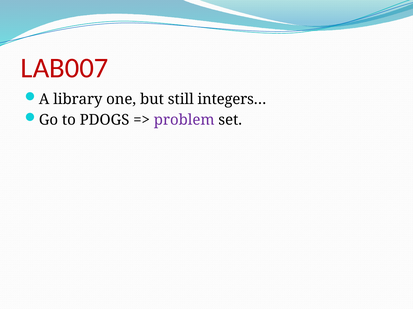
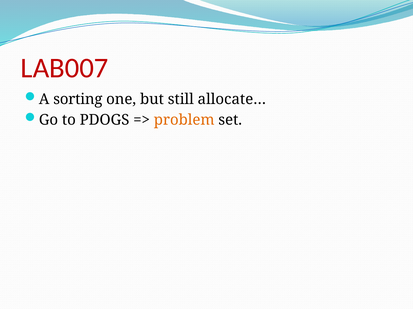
library: library -> sorting (78, 99)
integers…: integers… -> allocate… (232, 99)
problem colour: purple -> orange (184, 120)
